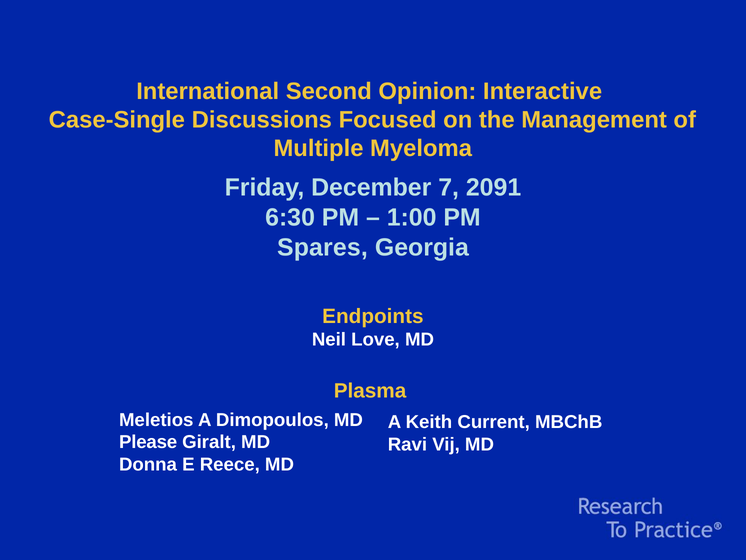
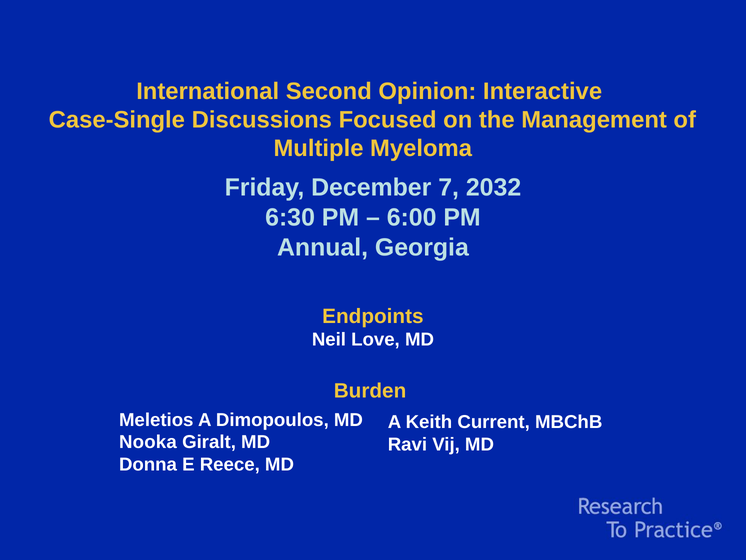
2091: 2091 -> 2032 (494, 188)
1:00: 1:00 -> 6:00 (412, 217)
Spares: Spares -> Annual (323, 247)
Plasma: Plasma -> Burden (370, 391)
Please: Please -> Nooka (148, 442)
